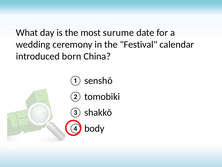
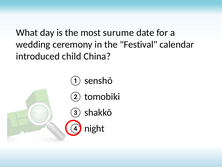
born: born -> child (72, 56)
body: body -> night (94, 128)
